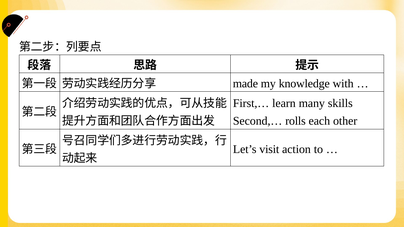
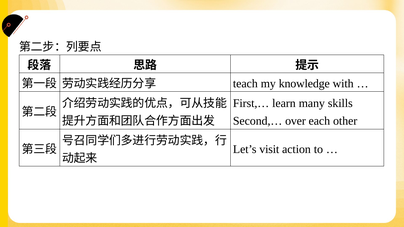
made: made -> teach (245, 84)
rolls: rolls -> over (295, 121)
